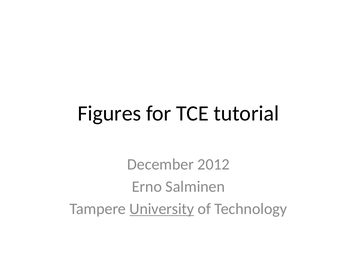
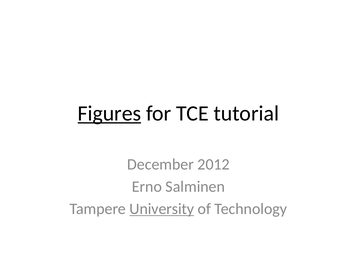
Figures underline: none -> present (109, 113)
